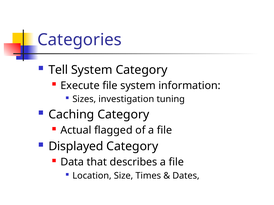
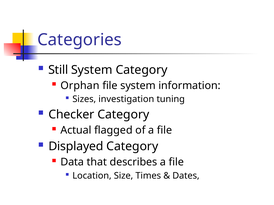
Tell: Tell -> Still (58, 70)
Execute: Execute -> Orphan (80, 86)
Caching: Caching -> Checker (71, 115)
